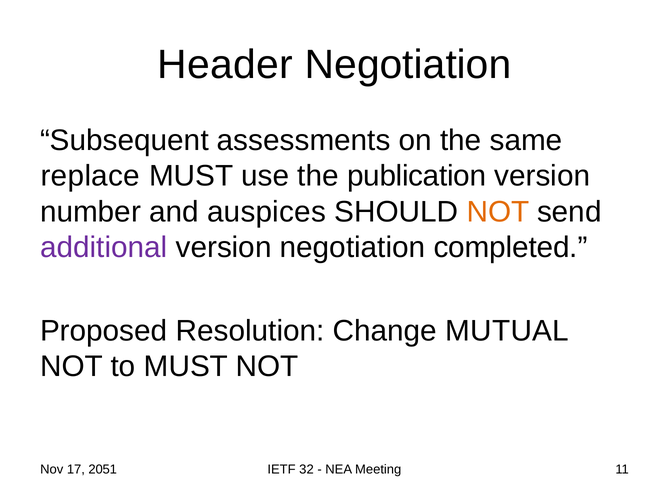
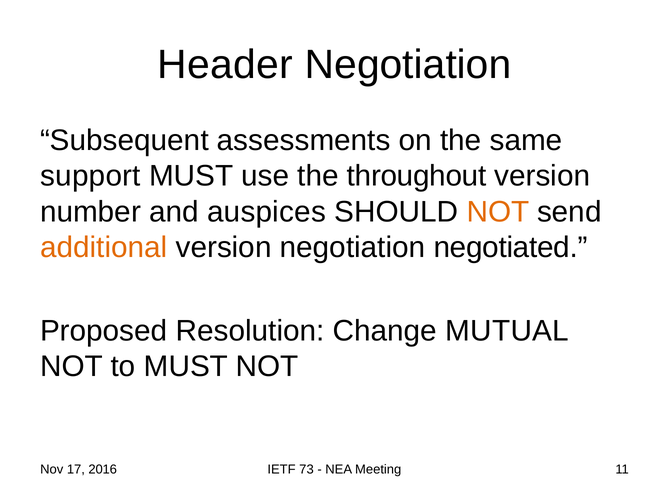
replace: replace -> support (90, 176)
publication: publication -> throughout (417, 176)
additional colour: purple -> orange (104, 247)
completed: completed -> negotiated (511, 247)
2051: 2051 -> 2016 (103, 469)
32: 32 -> 73 (306, 469)
